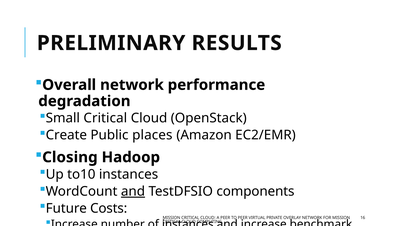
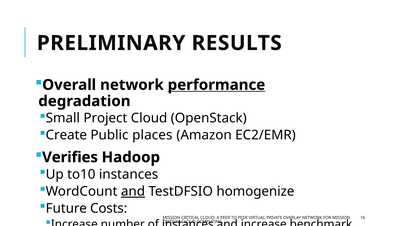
performance underline: none -> present (216, 85)
Small Critical: Critical -> Project (105, 118)
Closing: Closing -> Verifies (70, 157)
components: components -> homogenize (255, 191)
